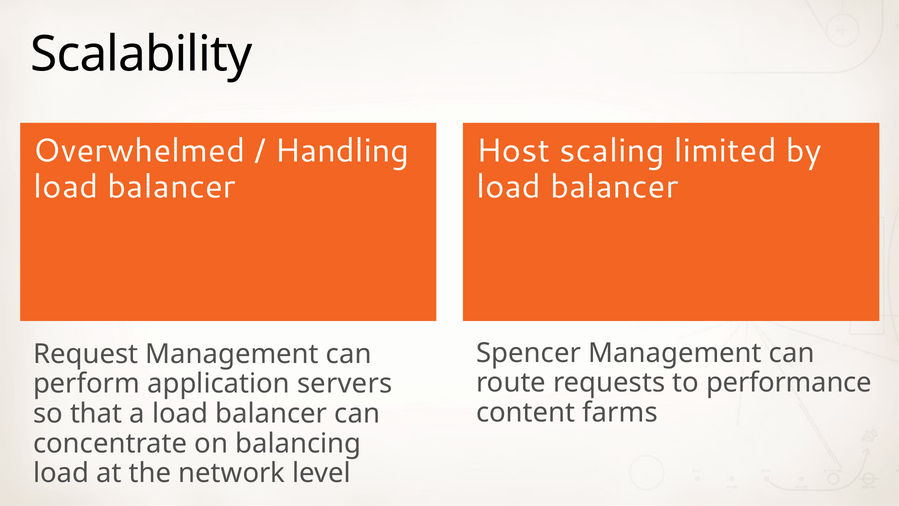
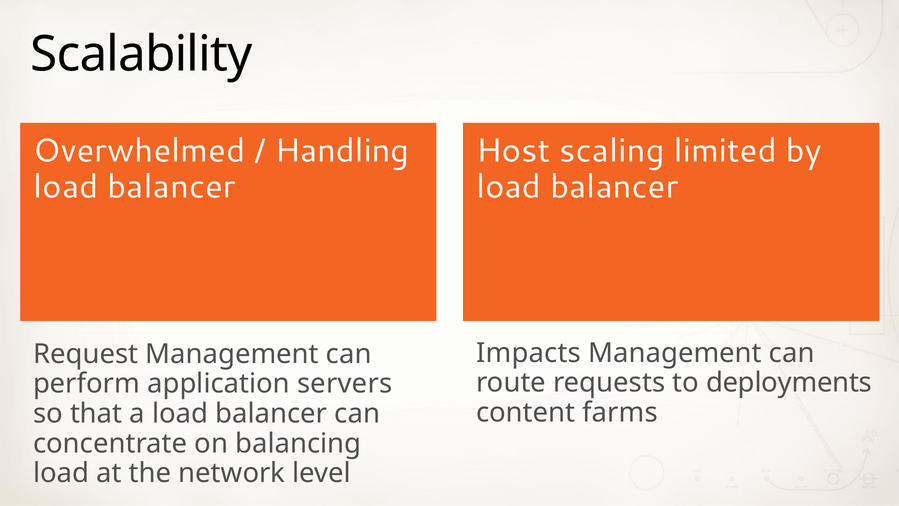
Spencer: Spencer -> Impacts (529, 353)
performance: performance -> deployments (789, 383)
